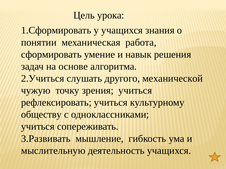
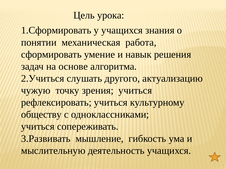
механической: механической -> актуализацию (173, 79)
